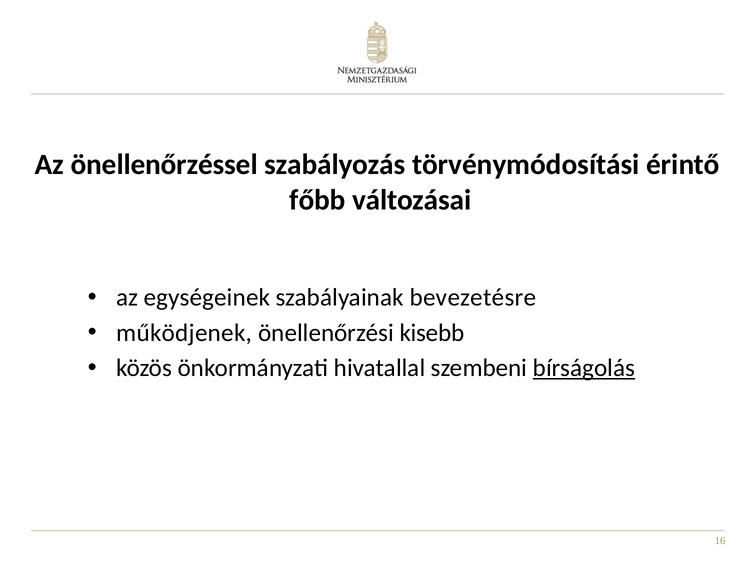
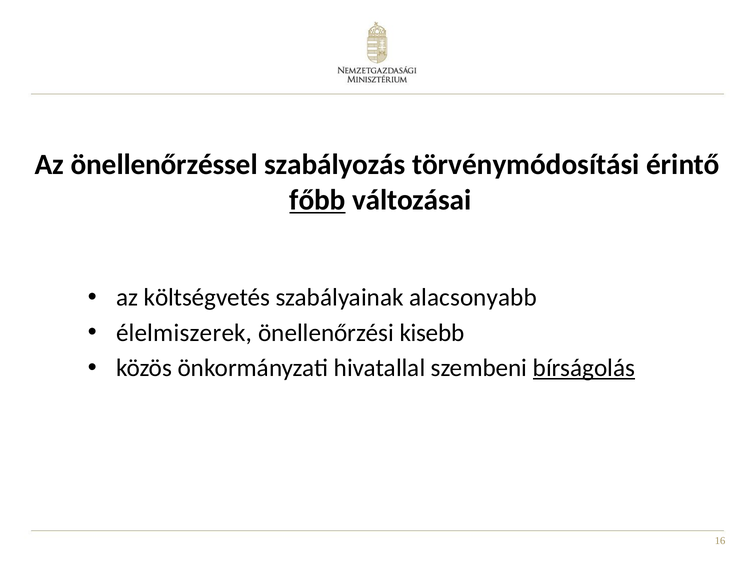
főbb underline: none -> present (317, 200)
egységeinek: egységeinek -> költségvetés (207, 298)
bevezetésre: bevezetésre -> alacsonyabb (473, 298)
működjenek: működjenek -> élelmiszerek (184, 333)
